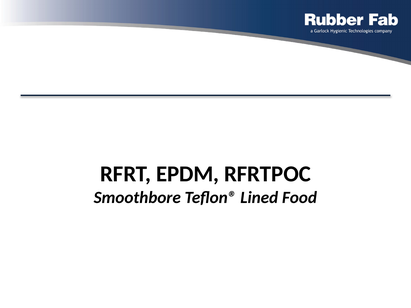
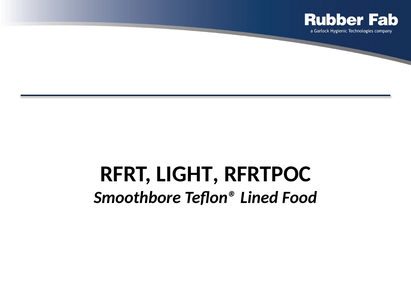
EPDM: EPDM -> LIGHT (187, 174)
